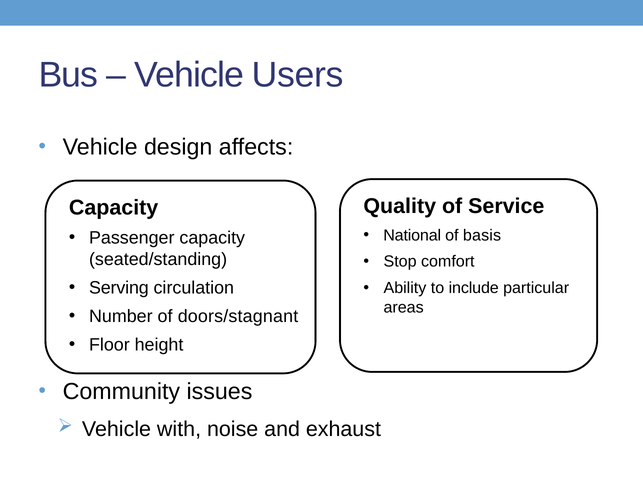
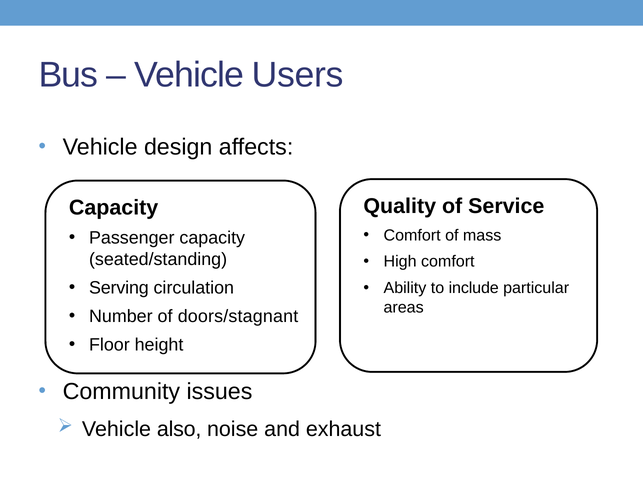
National: National -> Comfort (412, 235)
basis: basis -> mass (482, 235)
Stop: Stop -> High (400, 262)
with: with -> also (179, 429)
